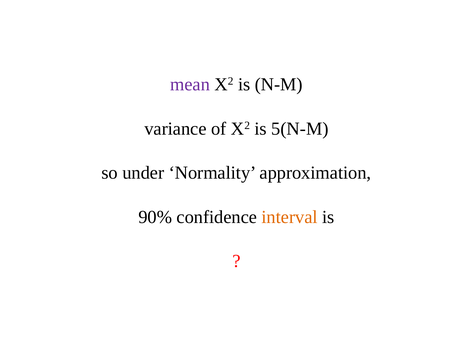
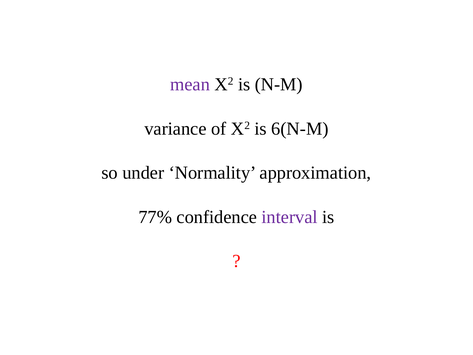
5(N-M: 5(N-M -> 6(N-M (300, 129)
90%: 90% -> 77% (155, 217)
interval colour: orange -> purple (290, 217)
